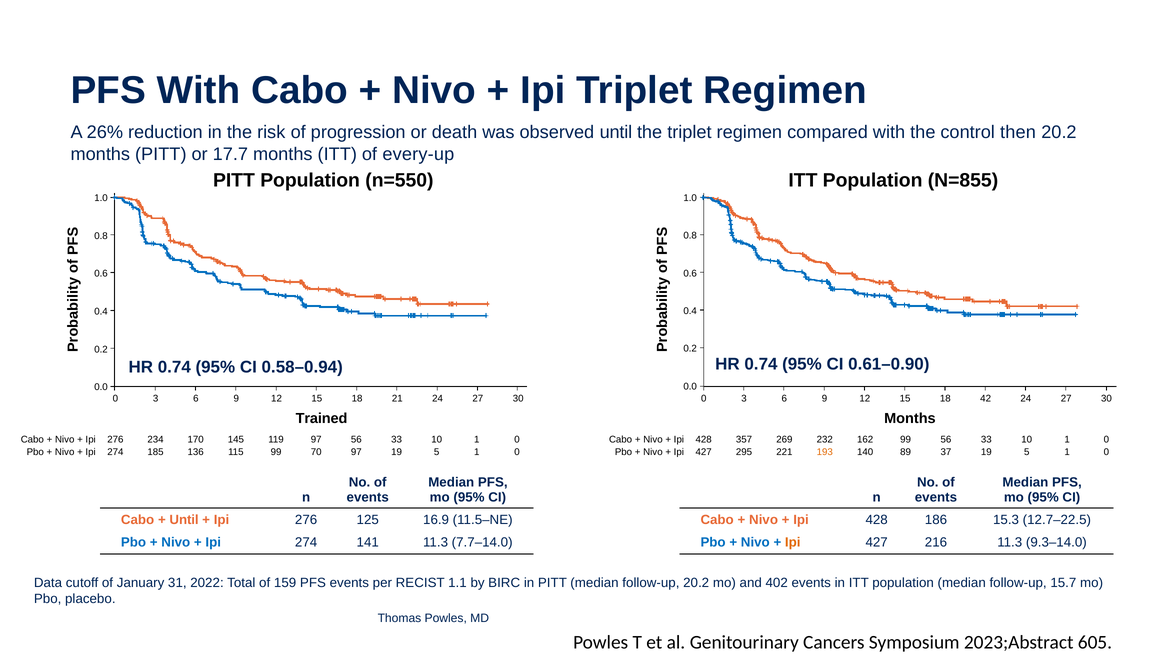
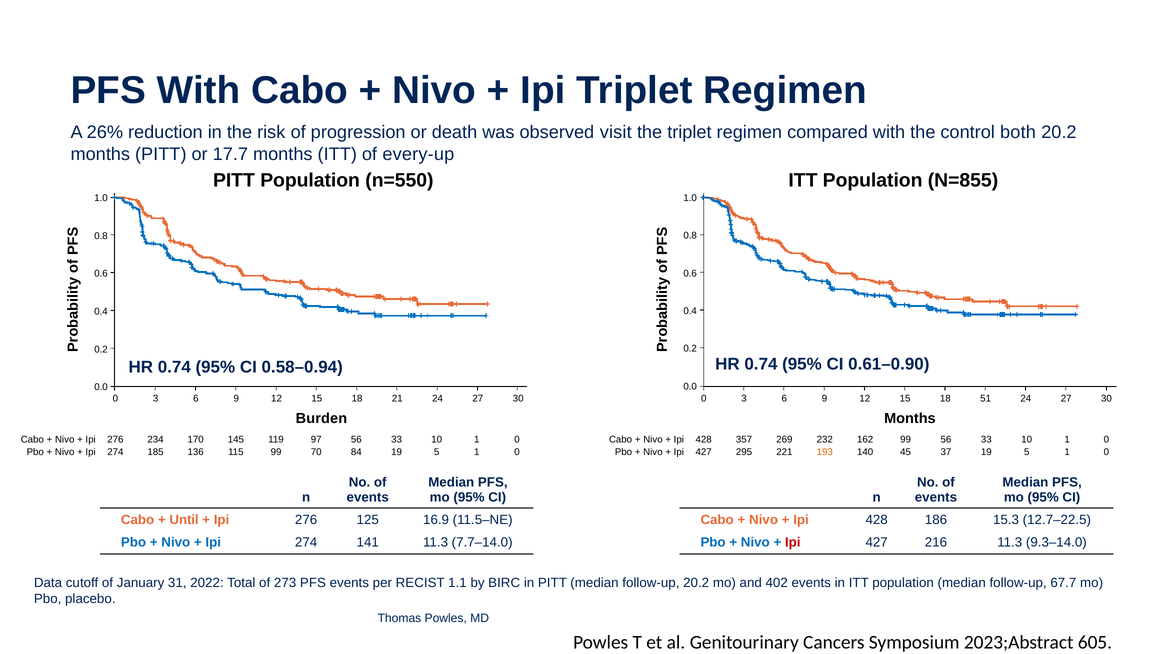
observed until: until -> visit (616, 132)
then: then -> both (1018, 132)
42: 42 -> 51 (986, 399)
Trained: Trained -> Burden (321, 419)
70 97: 97 -> 84 (356, 452)
89: 89 -> 45 (906, 452)
Ipi colour: orange -> red (793, 543)
159: 159 -> 273 (285, 583)
15.7: 15.7 -> 67.7 (1063, 583)
